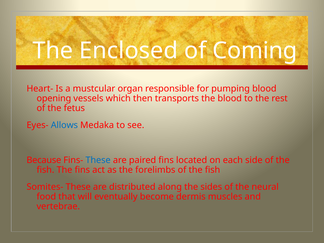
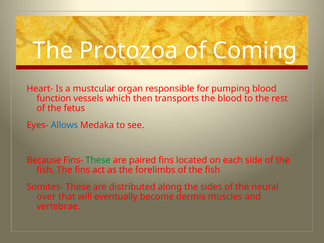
Enclosed: Enclosed -> Protozoa (129, 51)
opening: opening -> function (54, 98)
These colour: blue -> green (98, 160)
food: food -> over (46, 197)
